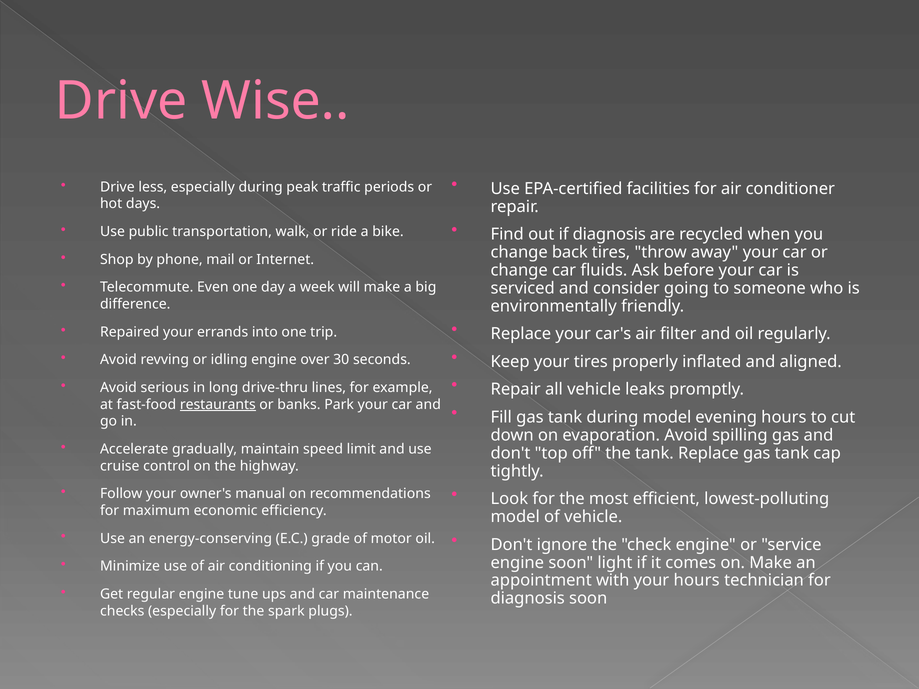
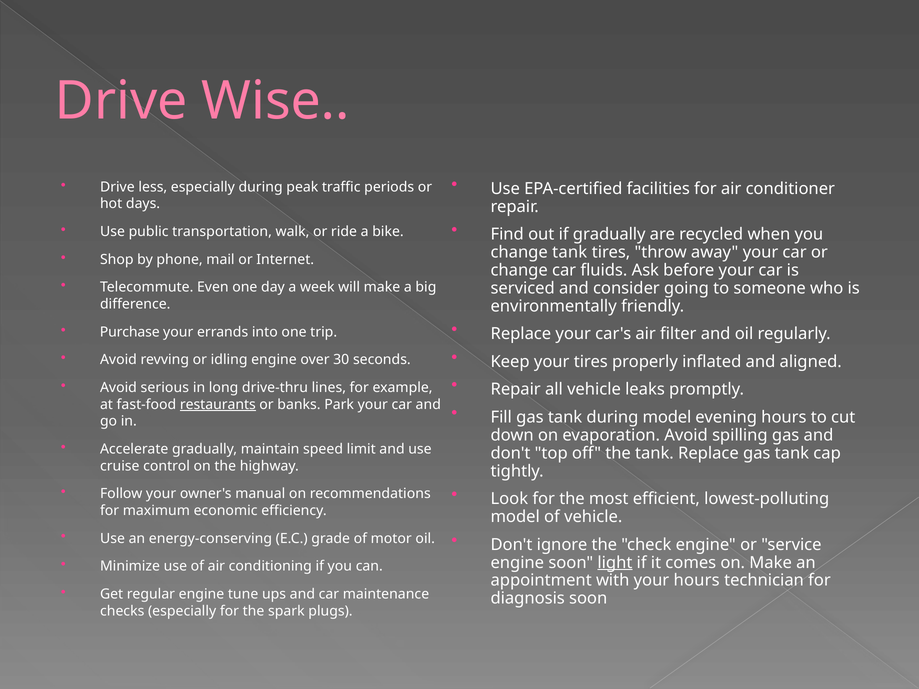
if diagnosis: diagnosis -> gradually (609, 235)
change back: back -> tank (570, 252)
Repaired: Repaired -> Purchase (130, 332)
light underline: none -> present (615, 563)
